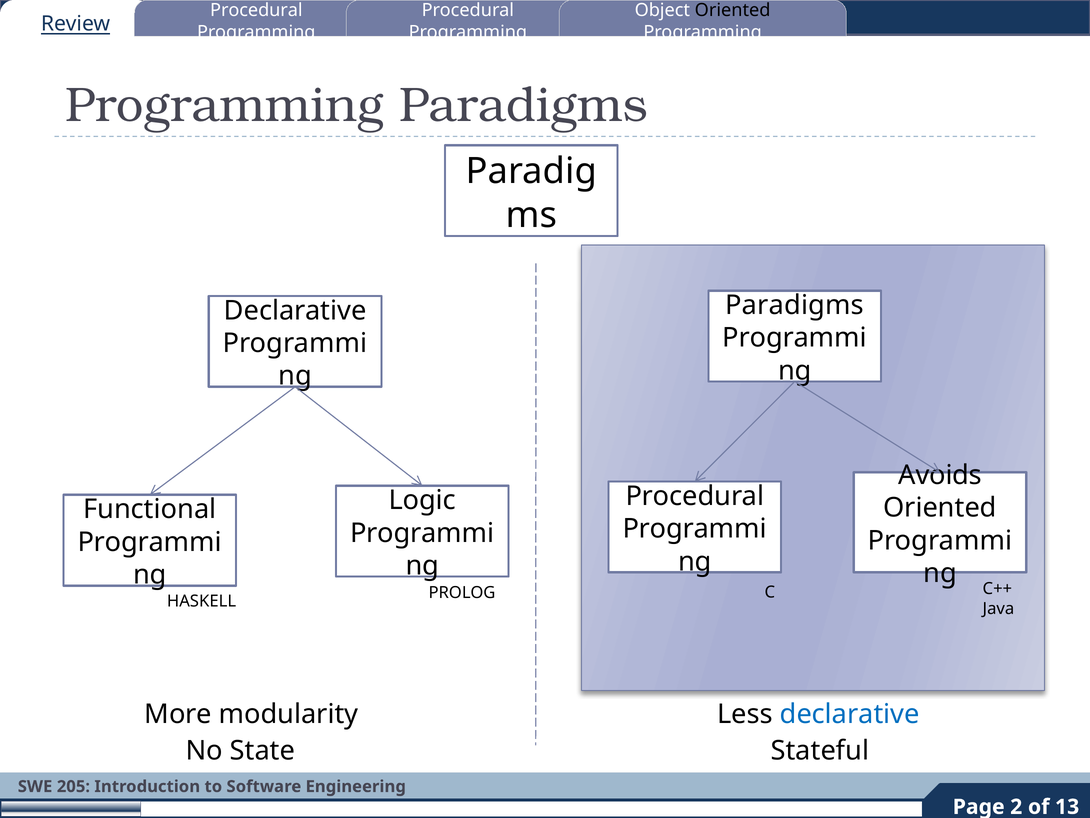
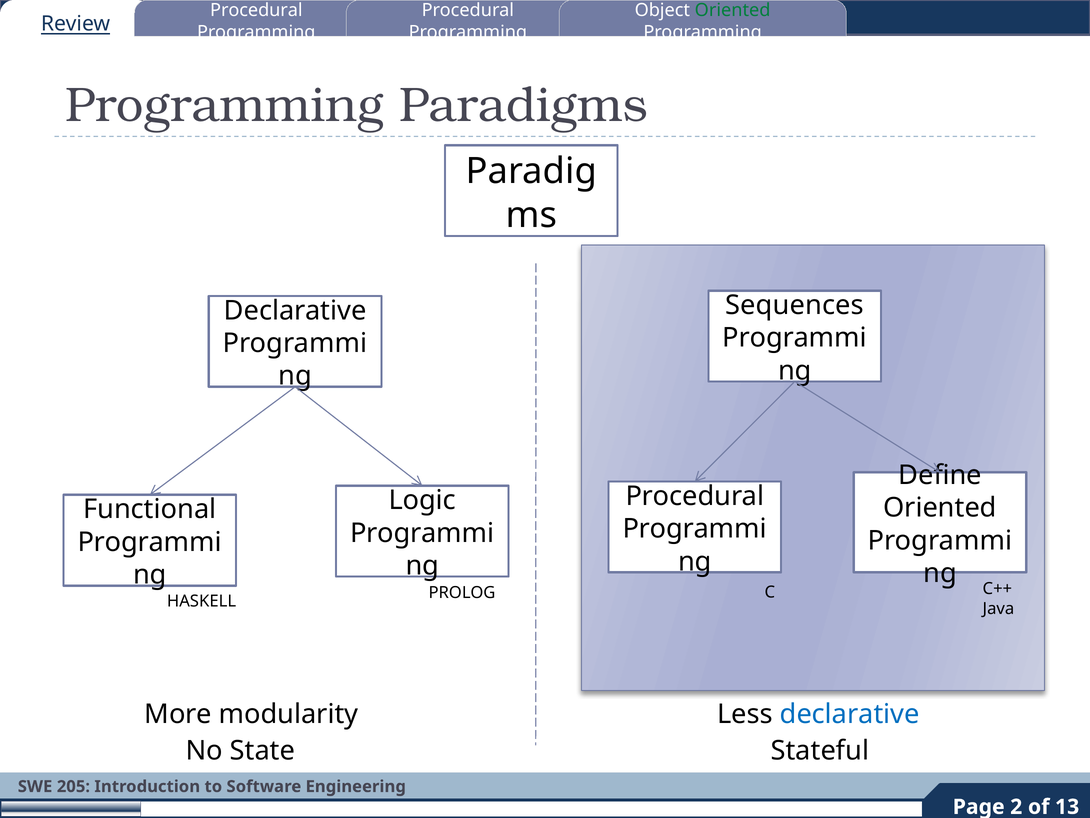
Oriented colour: black -> green (733, 10)
Paradigms: Paradigms -> Sequences (795, 305)
Avoids: Avoids -> Define (940, 475)
